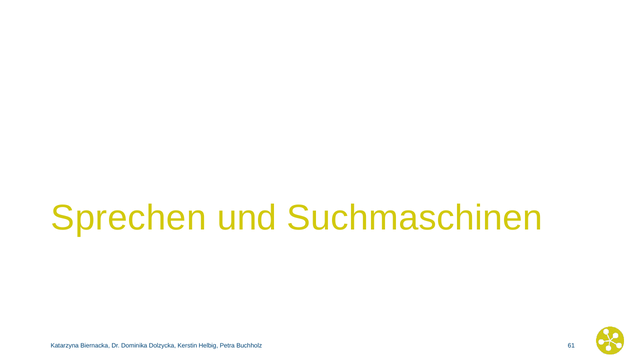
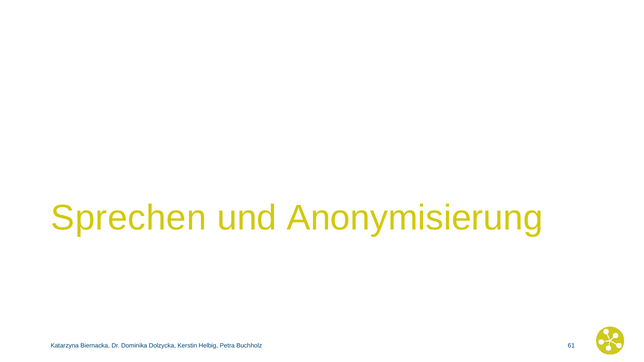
Suchmaschinen: Suchmaschinen -> Anonymisierung (415, 218)
